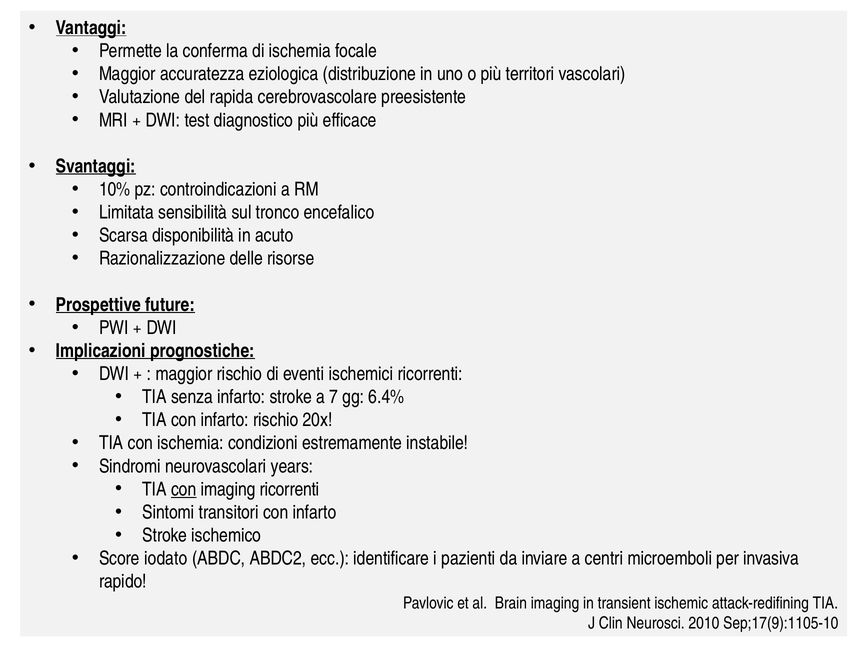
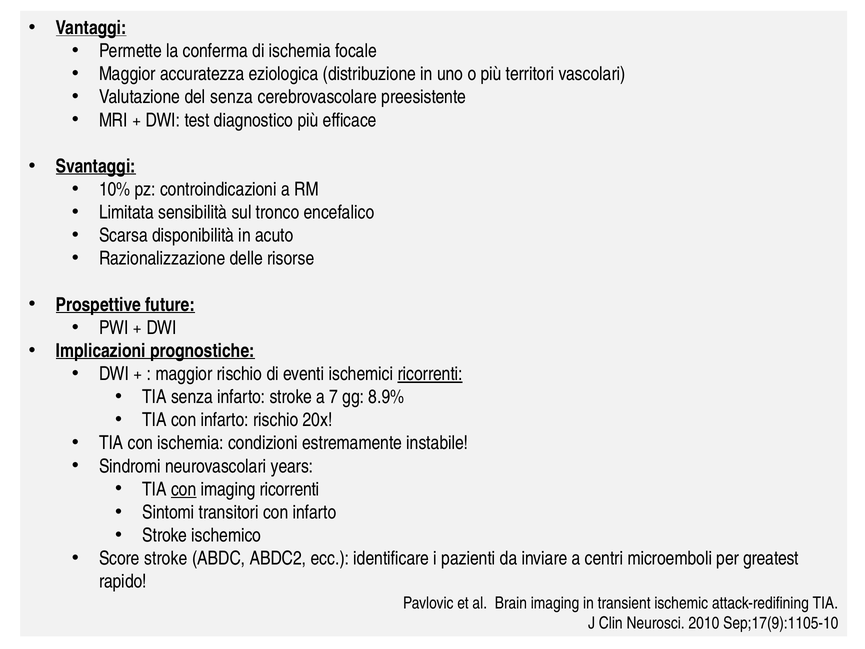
del rapida: rapida -> senza (231, 97)
ricorrenti underline: none -> present (430, 374)
6.4%: 6.4% -> 8.9% (386, 397)
Score iodato: iodato -> stroke (166, 558)
invasiva: invasiva -> greatest (771, 558)
